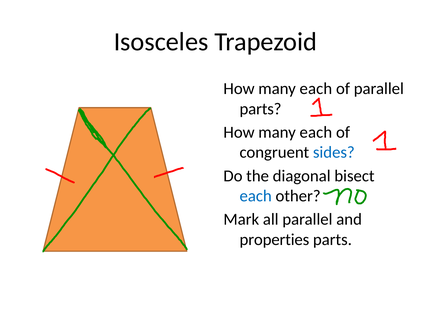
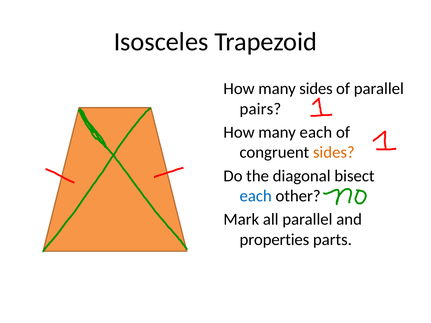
each: each -> sides (316, 89)
parts: parts -> pairs (260, 109)
sides colour: blue -> orange (334, 153)
